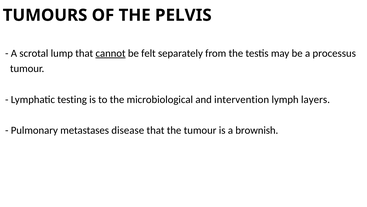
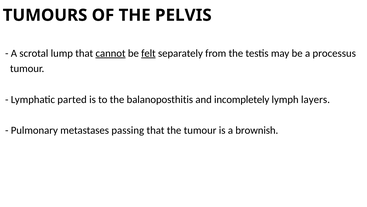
felt underline: none -> present (148, 53)
testing: testing -> parted (72, 99)
microbiological: microbiological -> balanoposthitis (160, 99)
intervention: intervention -> incompletely (242, 99)
disease: disease -> passing (128, 130)
